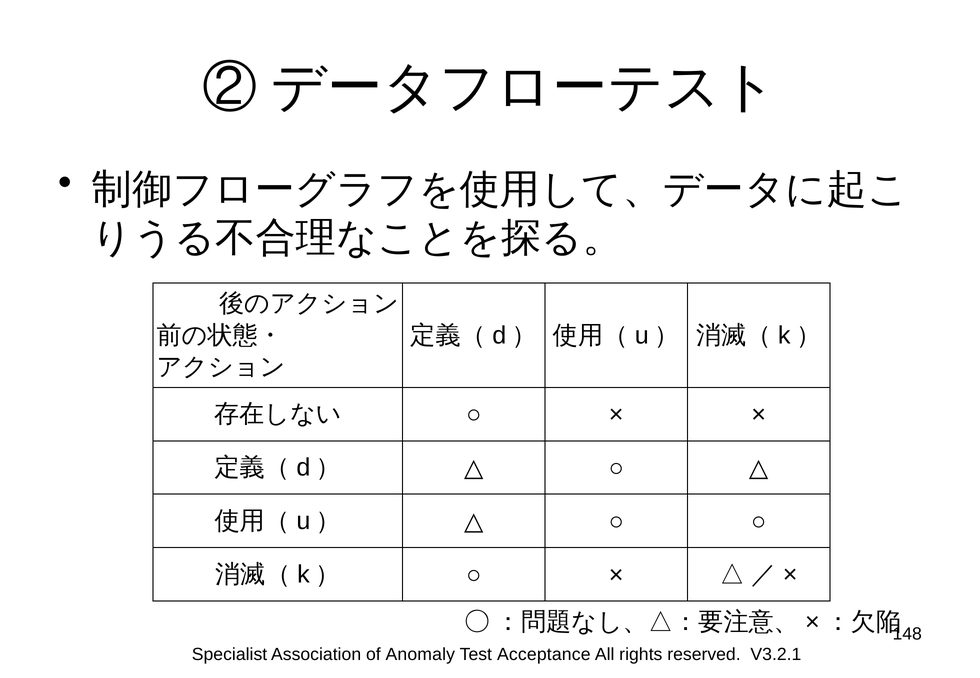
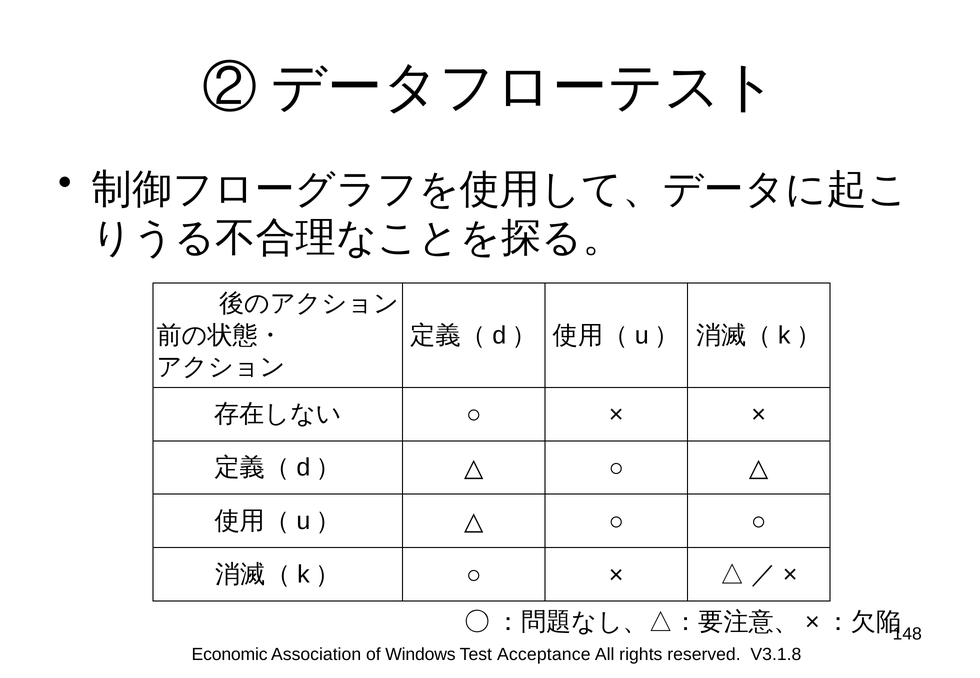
Specialist: Specialist -> Economic (230, 655)
Anomaly: Anomaly -> Windows (420, 655)
V3.2.1: V3.2.1 -> V3.1.8 (776, 655)
